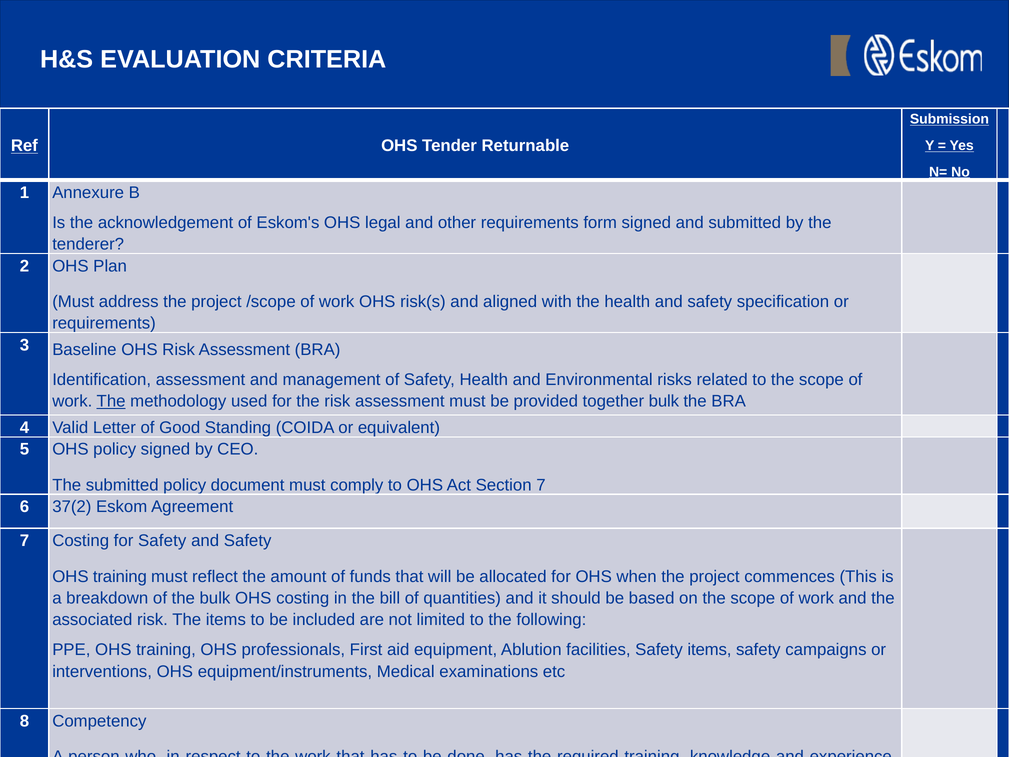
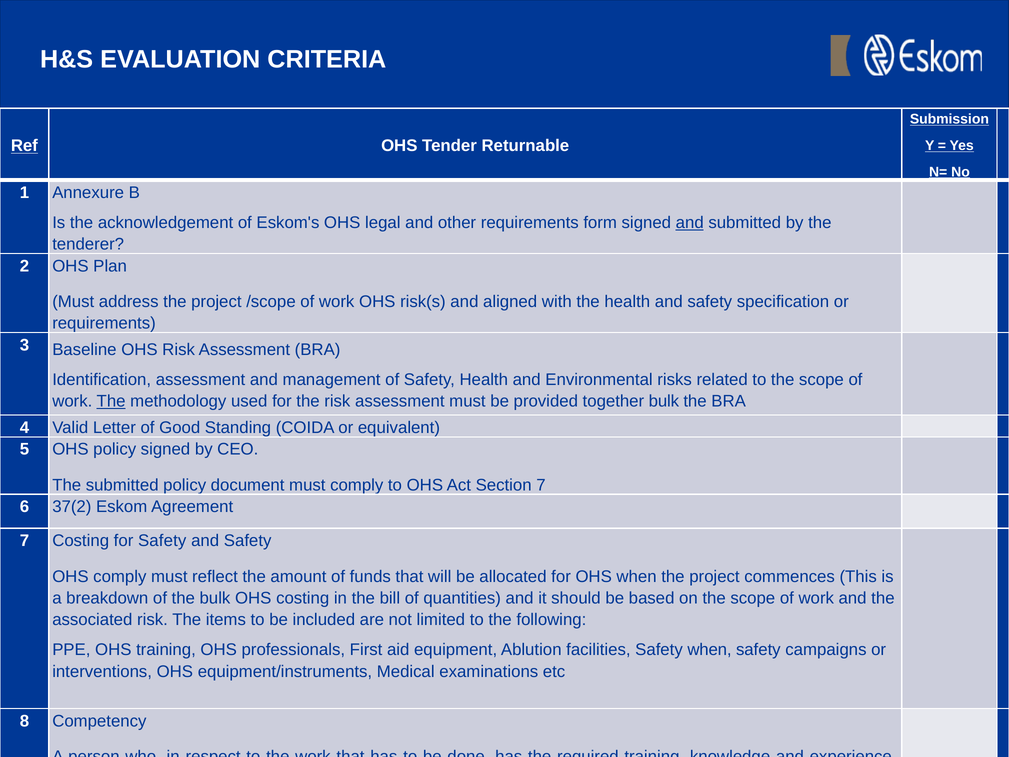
and underline: none -> present (690, 223)
training: training -> comply (120, 576)
Safety items: items -> when (709, 650)
